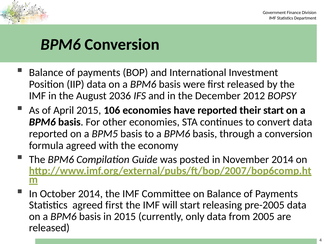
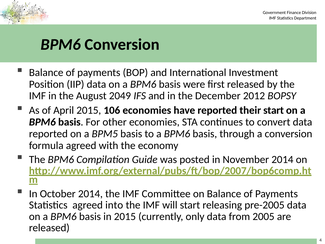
2036: 2036 -> 2049 (120, 96)
agreed first: first -> into (114, 205)
